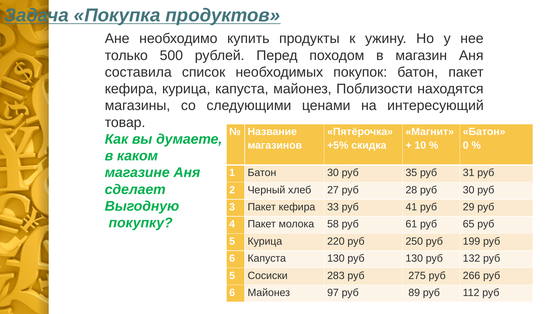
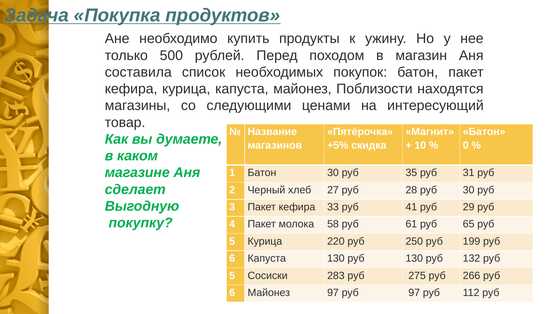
руб 89: 89 -> 97 (414, 293)
